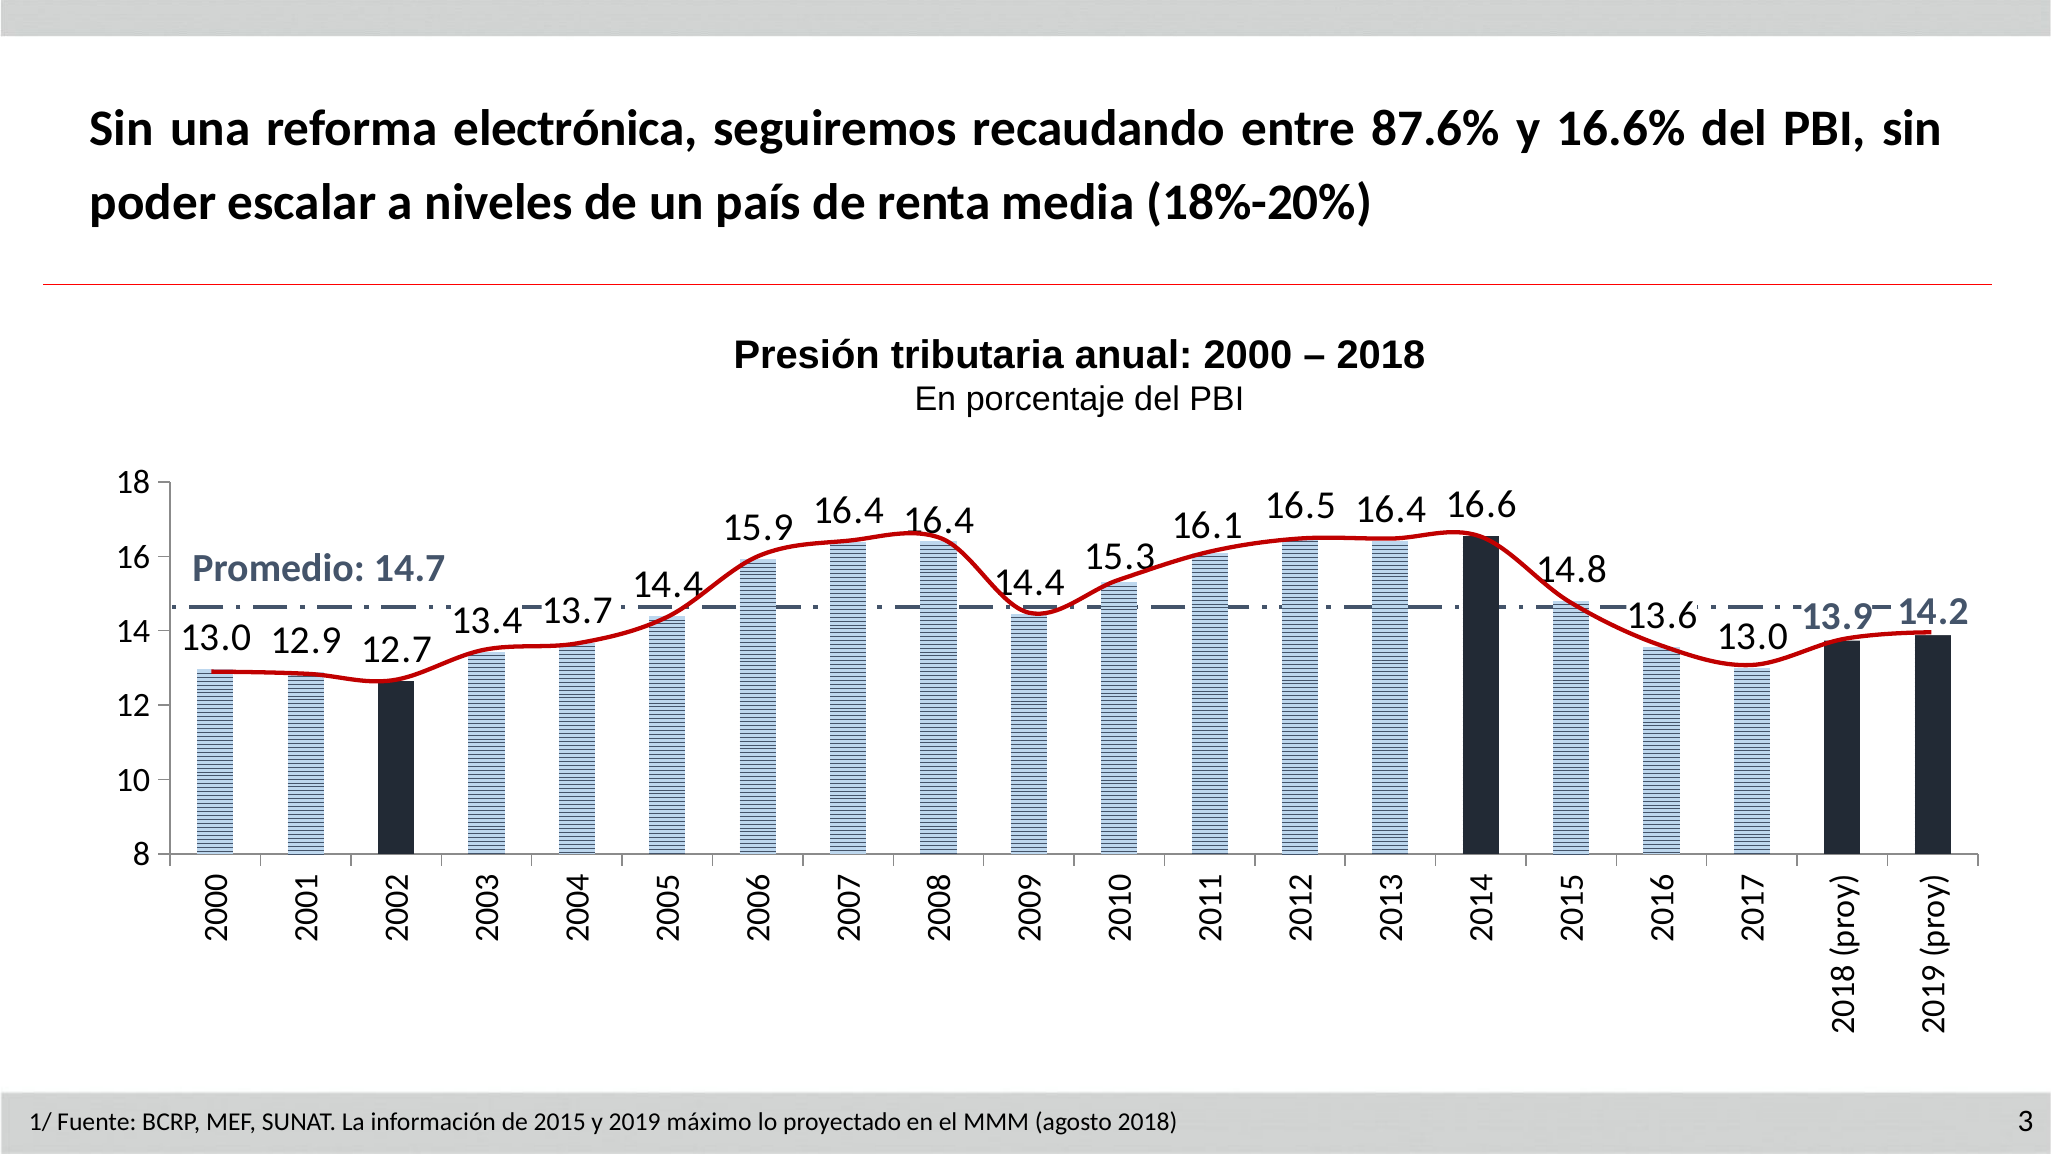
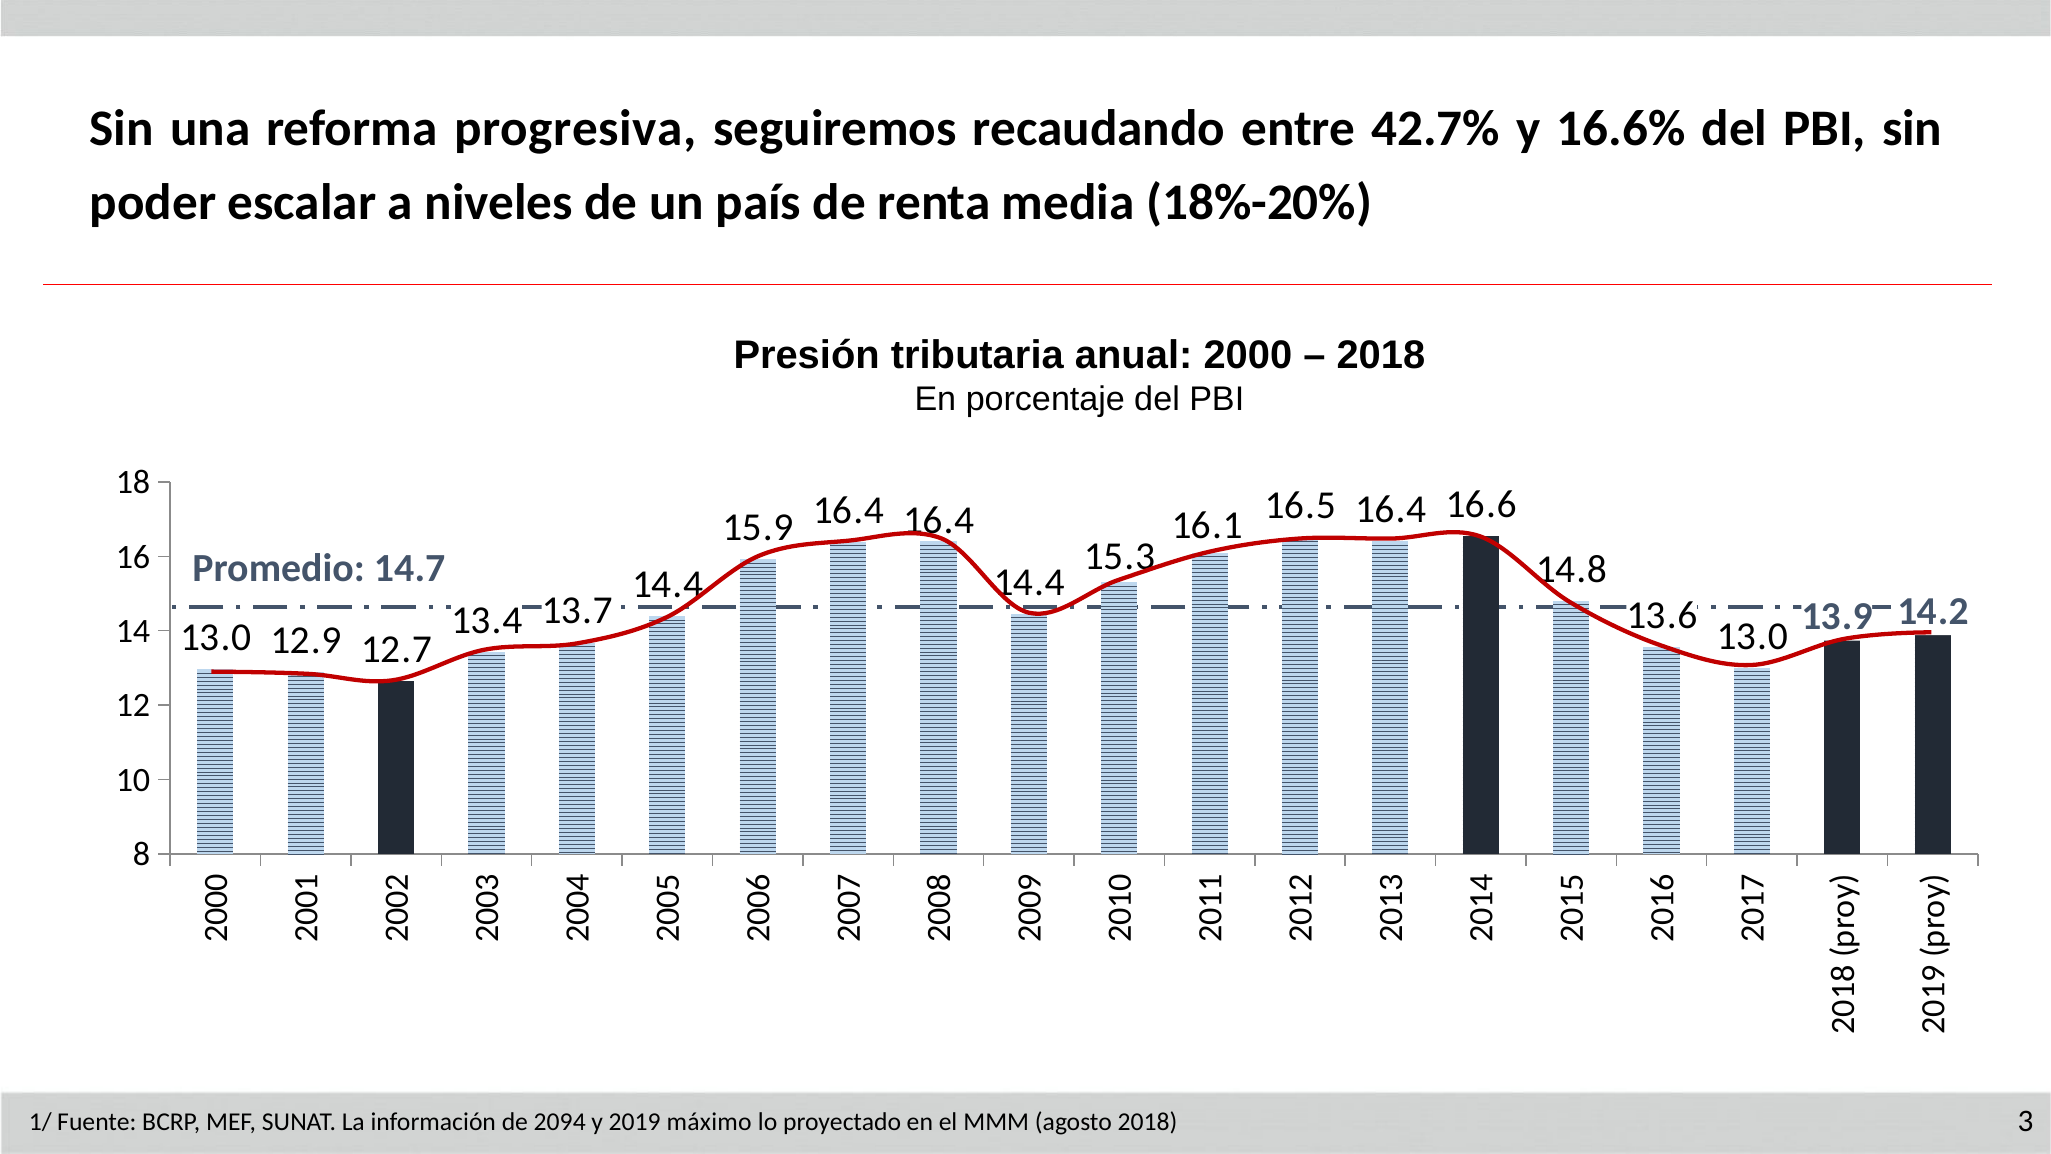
electrónica: electrónica -> progresiva (575, 128)
87.6%: 87.6% -> 42.7% (1436, 128)
2015: 2015 -> 2094 (560, 1122)
